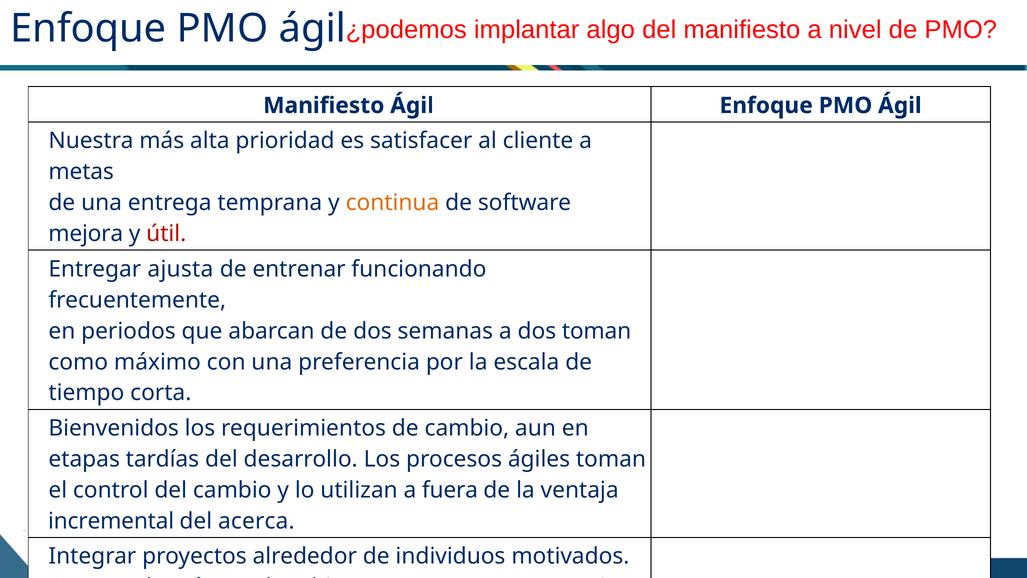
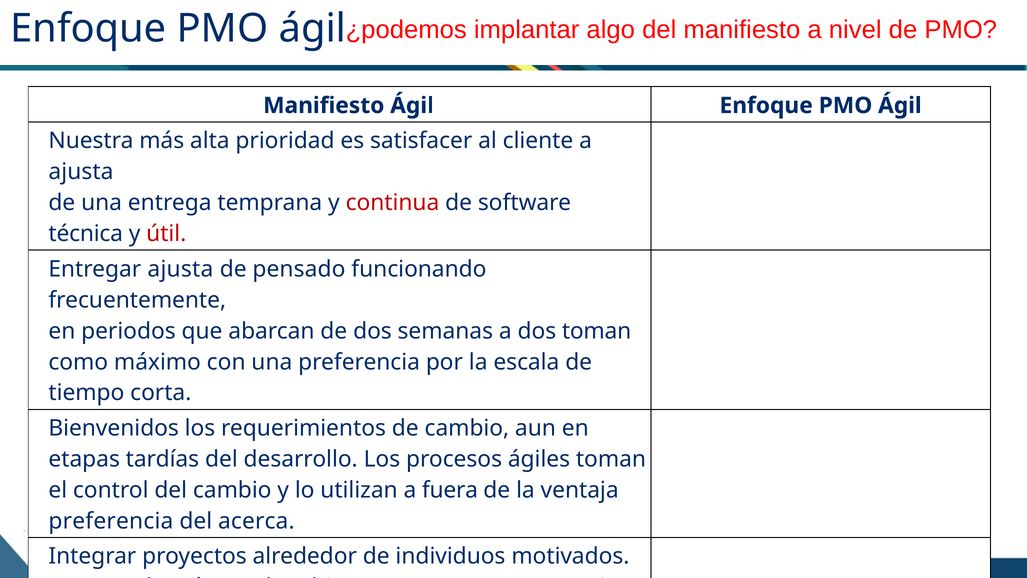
metas: metas -> ajusta (81, 172)
continua colour: orange -> red (392, 203)
mejora: mejora -> técnica (86, 234)
entrenar: entrenar -> pensado (299, 269)
incremental: incremental -> preferencia (111, 521)
